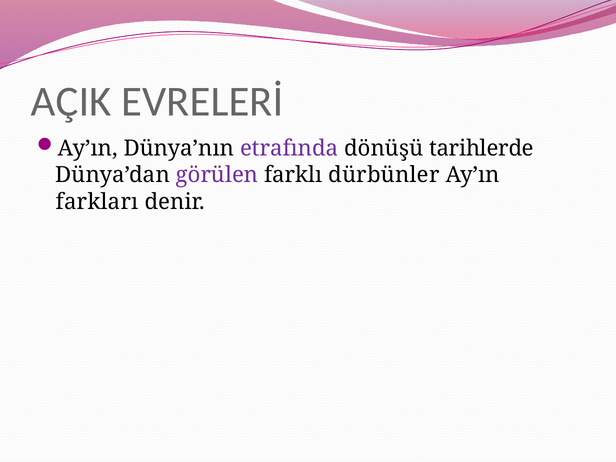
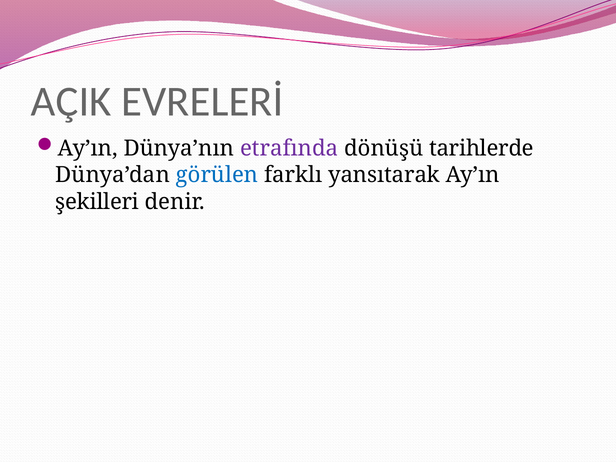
görülen colour: purple -> blue (217, 175)
dürbünler: dürbünler -> yansıtarak (384, 175)
farkları: farkları -> şekilleri (97, 202)
